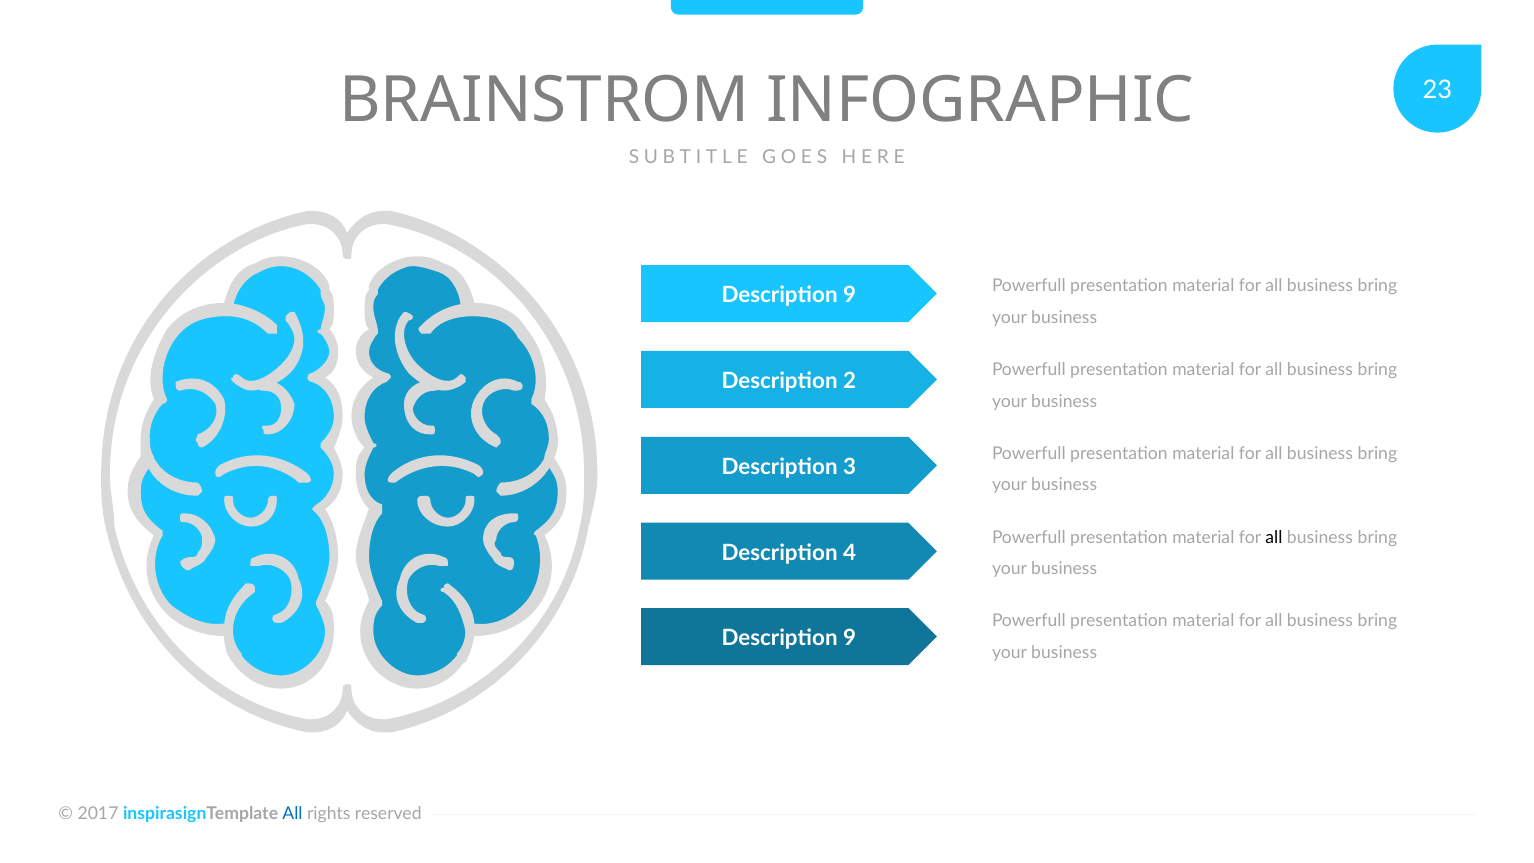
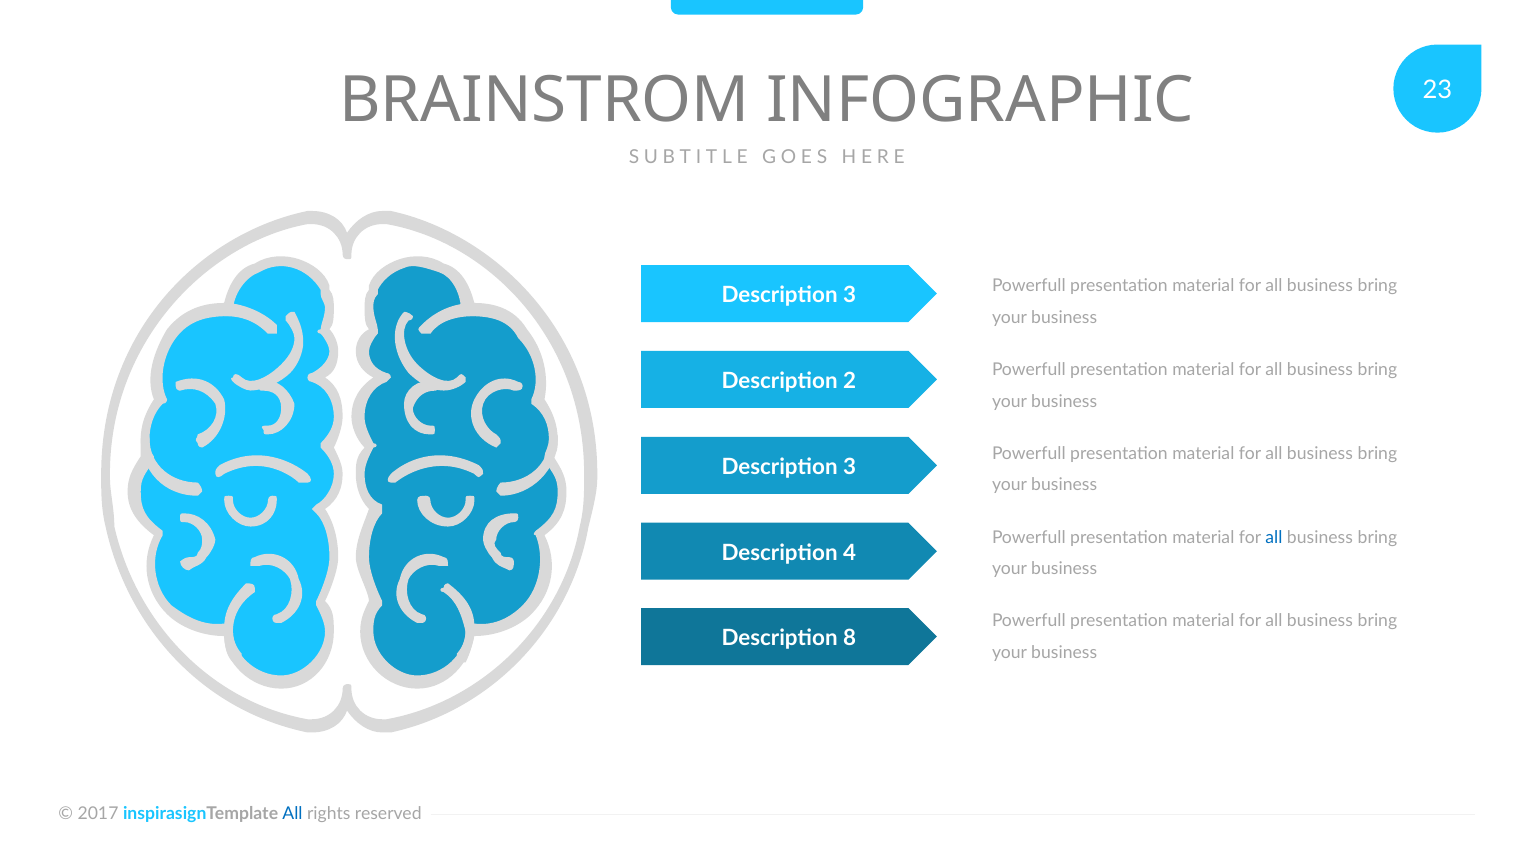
9: 9 -> 3 (850, 295)
all colour: black -> blue (1274, 537)
9: 9 -> 8 (850, 638)
